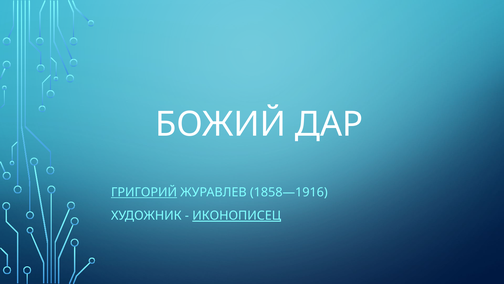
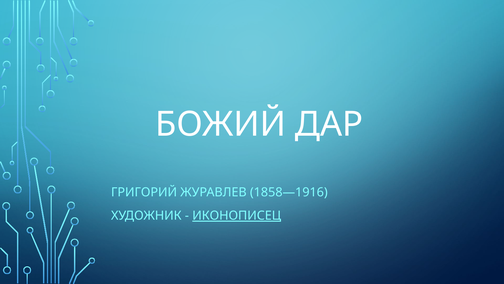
ГРИГОРИЙ underline: present -> none (144, 192)
